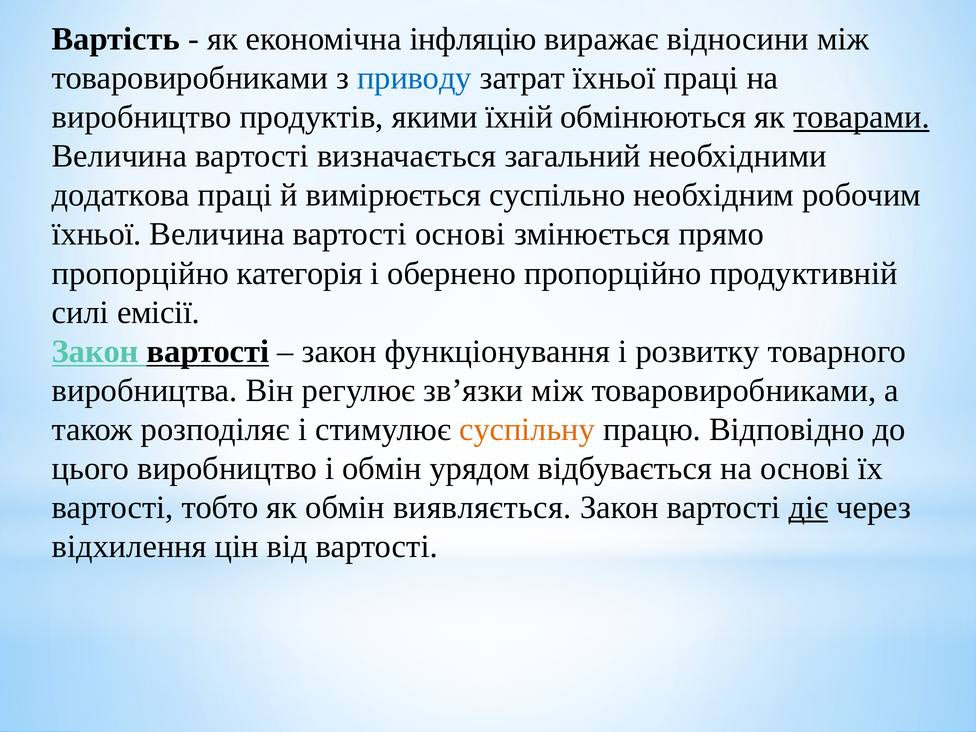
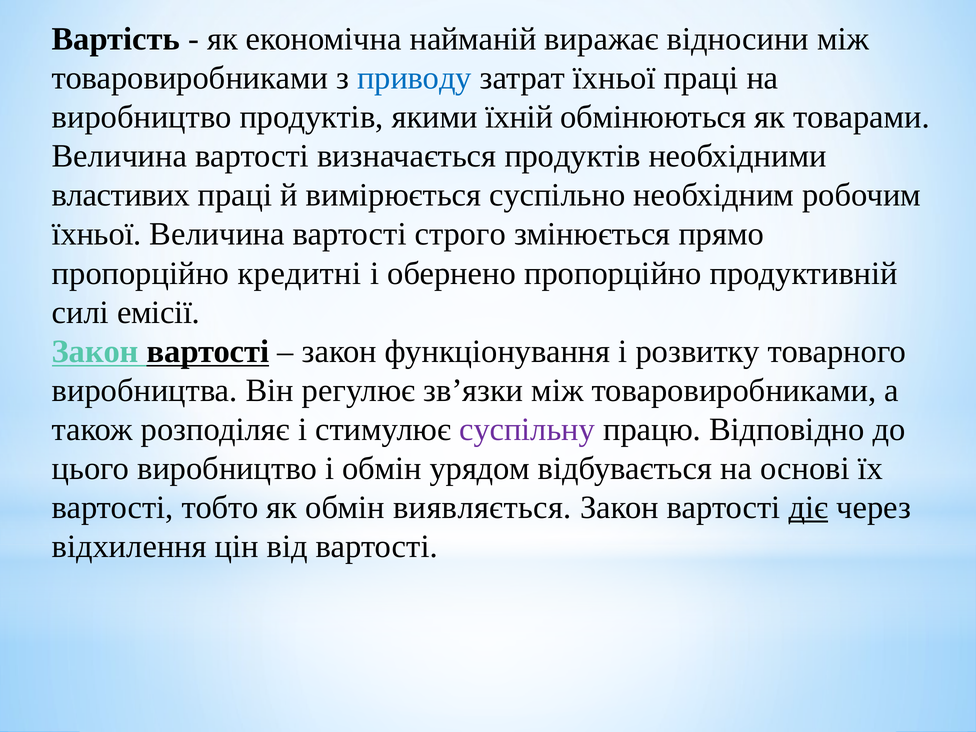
інфляцію: інфляцію -> найманій (473, 39)
товарами underline: present -> none (861, 117)
визначається загальний: загальний -> продуктів (573, 156)
додаткова: додаткова -> властивих (121, 195)
вартості основі: основі -> строго (460, 234)
категорія: категорія -> кредитні (300, 273)
суспільну colour: orange -> purple (527, 429)
